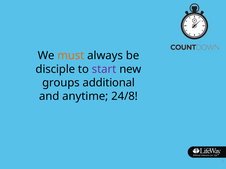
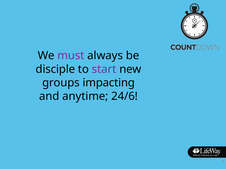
must colour: orange -> purple (71, 56)
additional: additional -> impacting (109, 83)
24/8: 24/8 -> 24/6 (125, 96)
